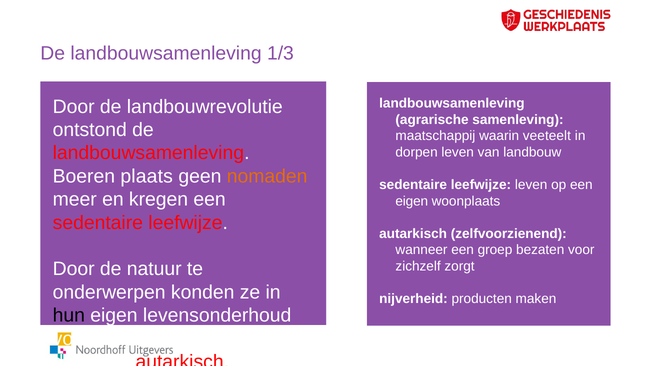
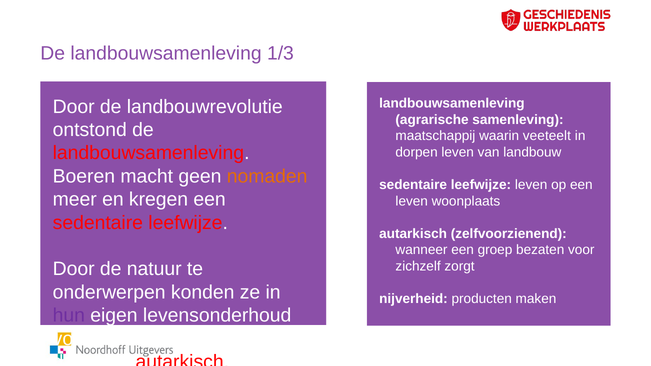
plaats: plaats -> macht (147, 176)
eigen: eigen -> leven (412, 201)
hun colour: black -> purple (69, 316)
